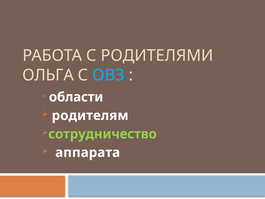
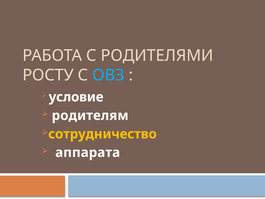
ОЛЬГА: ОЛЬГА -> РОСТУ (48, 75)
области: области -> условие (76, 97)
сотрудничество colour: light green -> yellow (103, 134)
